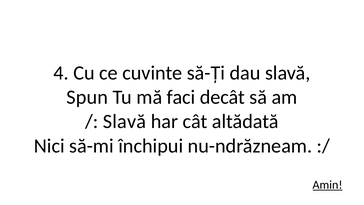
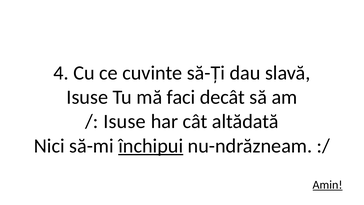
Spun: Spun -> Isuse (87, 97)
Slavă: Slavă -> Isuse (125, 121)
închipui underline: none -> present (151, 146)
